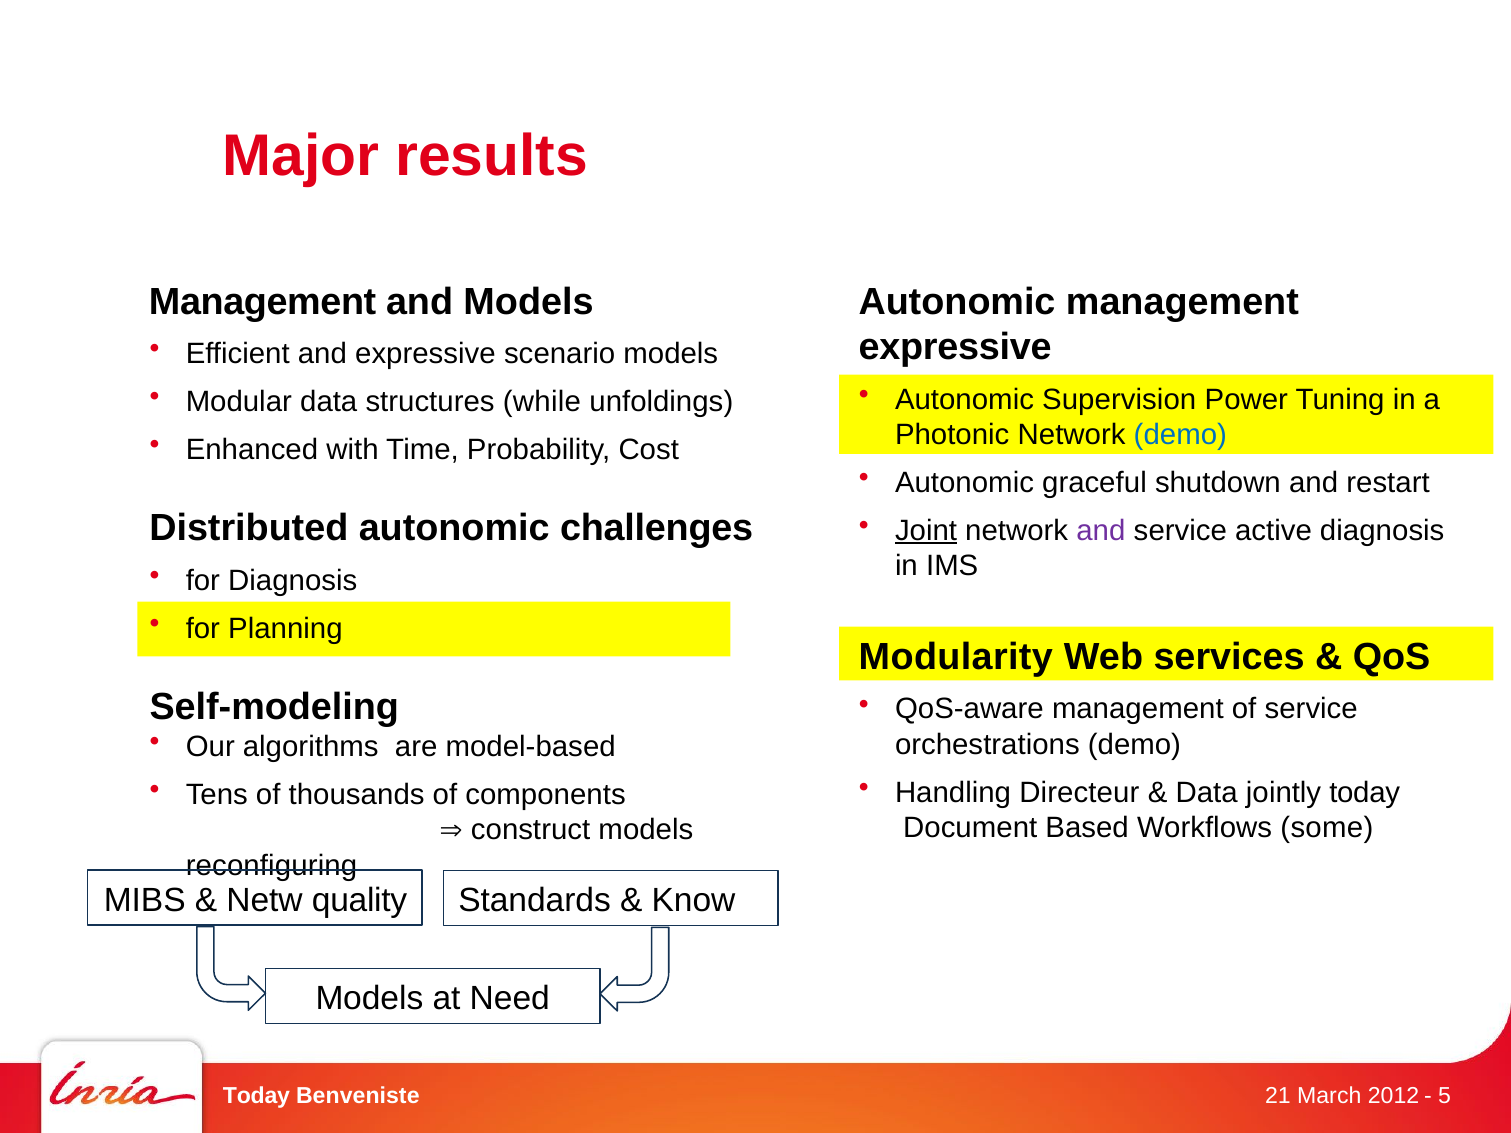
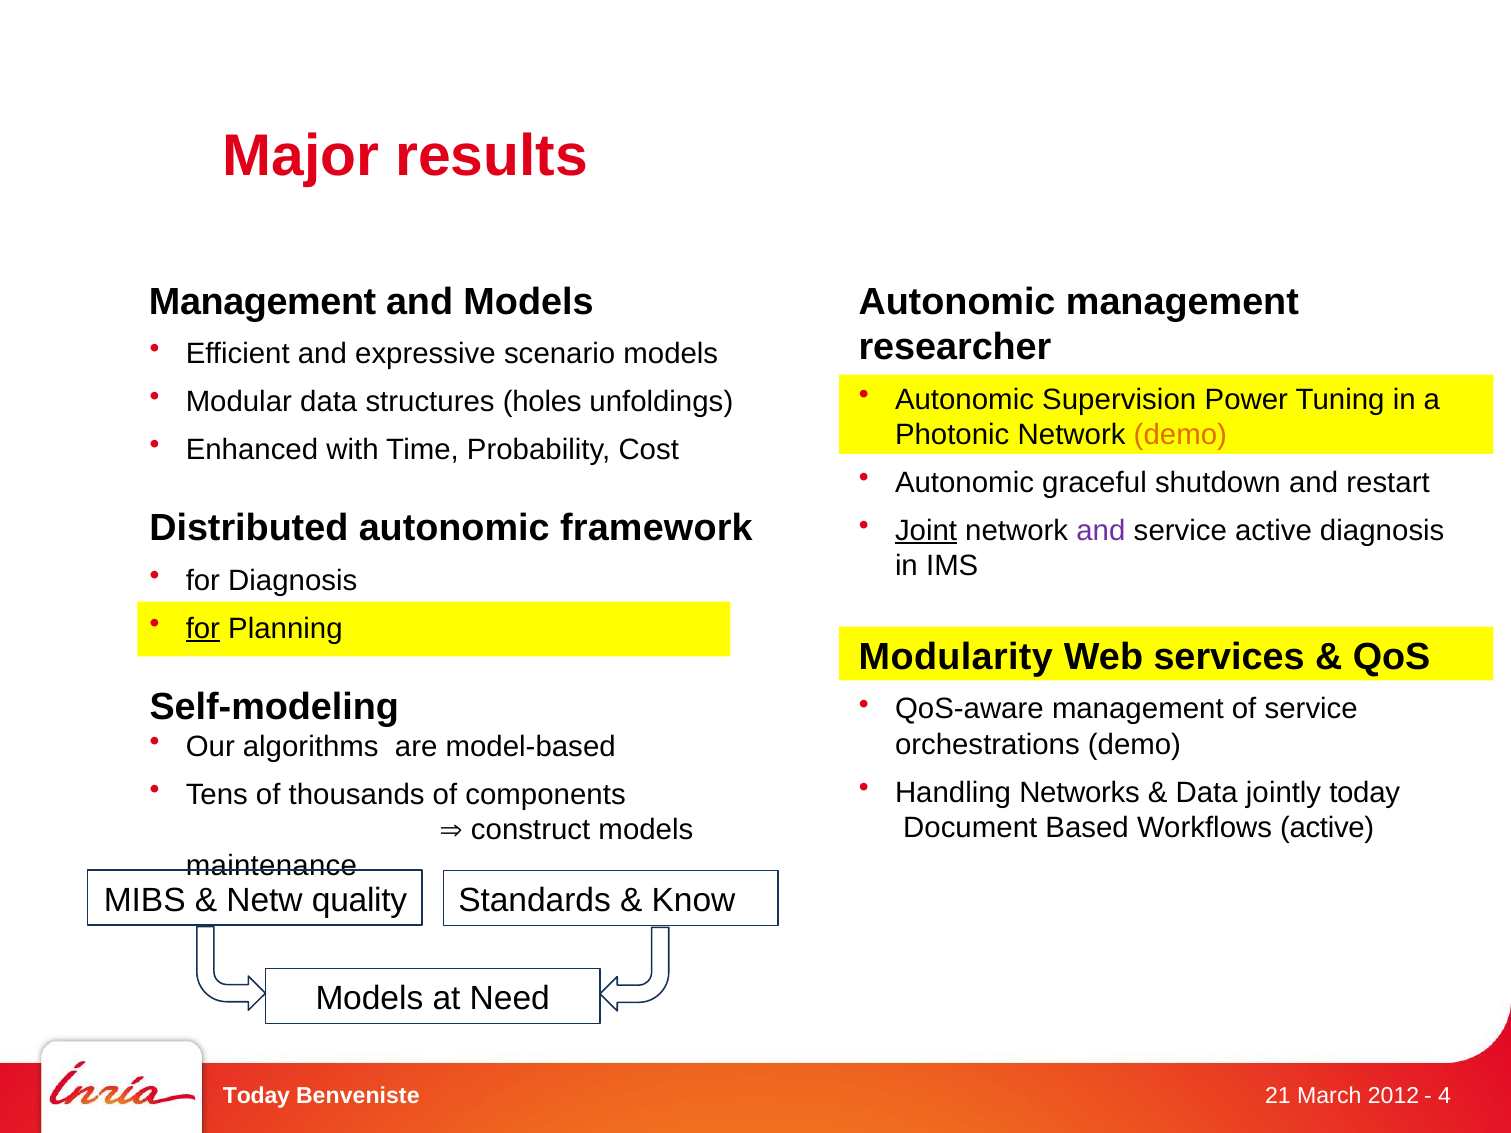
expressive: expressive -> researcher (955, 347)
while: while -> holes (542, 402)
demo colour: blue -> orange (1180, 435)
challenges: challenges -> framework (656, 529)
for underline: none -> present (203, 629)
Directeur: Directeur -> Networks (1080, 793)
Workflows some: some -> active (1327, 828)
reconfiguring: reconfiguring -> maintenance (271, 866)
5: 5 -> 4 (1445, 1096)
